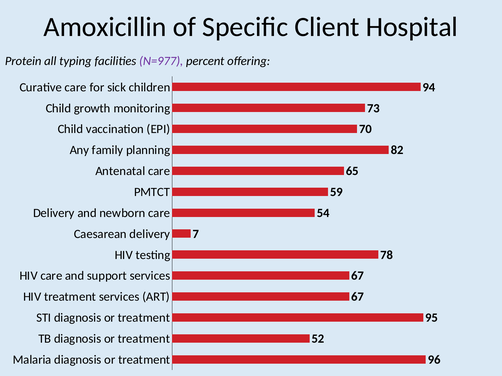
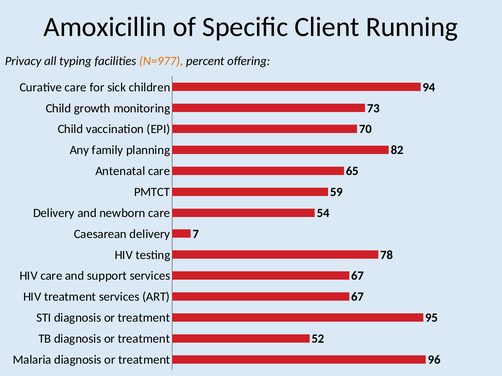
Hospital: Hospital -> Running (412, 27)
Protein: Protein -> Privacy (23, 61)
N=977 colour: purple -> orange (161, 61)
